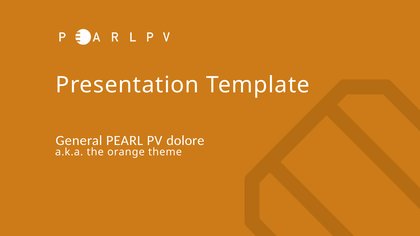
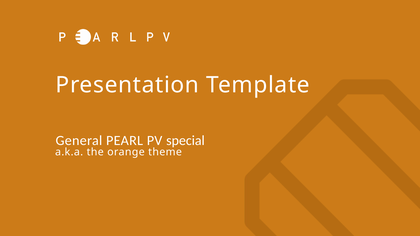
dolore: dolore -> special (185, 141)
